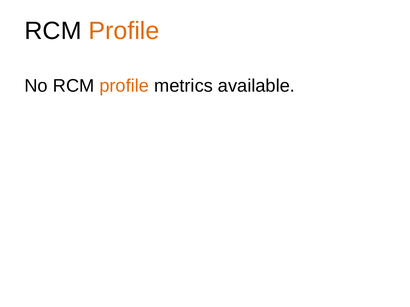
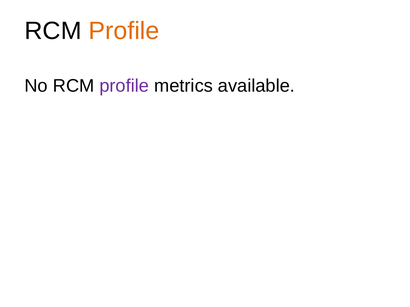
profile colour: orange -> purple (124, 86)
